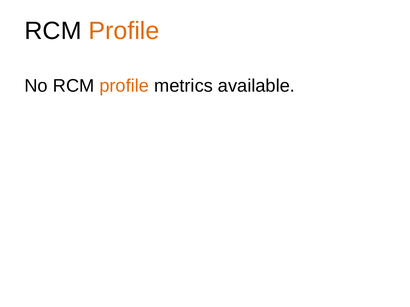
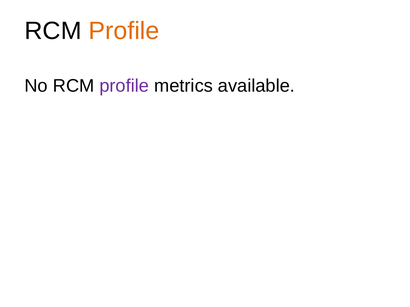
profile colour: orange -> purple (124, 86)
